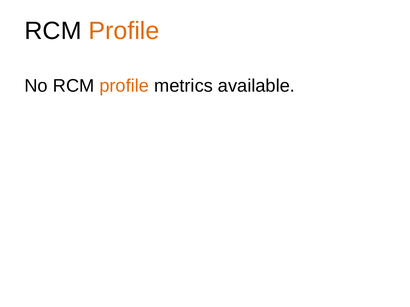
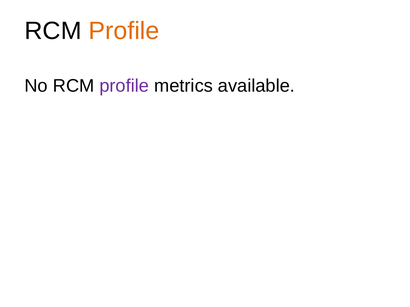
profile colour: orange -> purple (124, 86)
